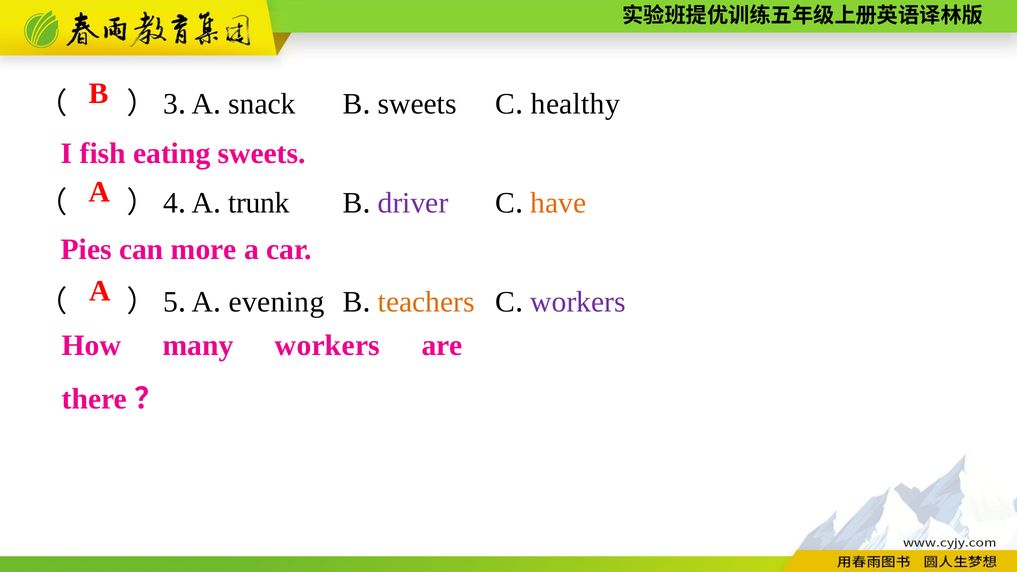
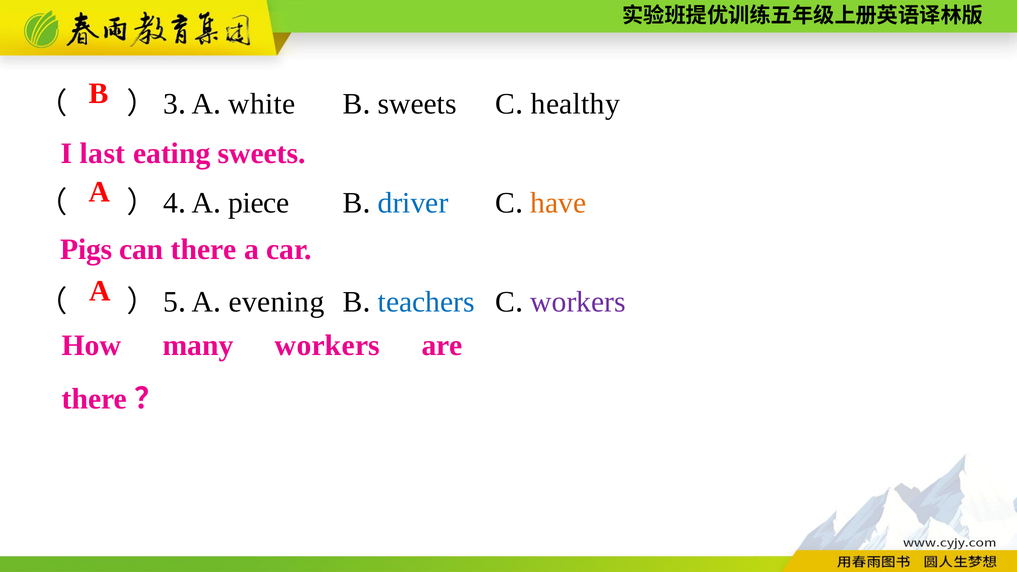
snack: snack -> white (262, 104)
fish: fish -> last (103, 153)
trunk: trunk -> piece (259, 203)
driver colour: purple -> blue (413, 203)
Pies: Pies -> Pigs (86, 249)
can more: more -> there (204, 249)
teachers colour: orange -> blue (426, 302)
